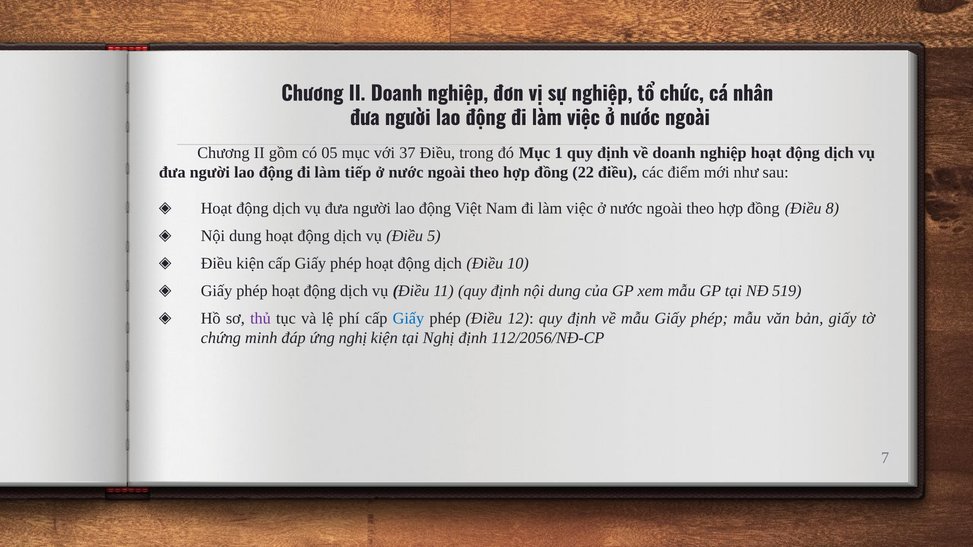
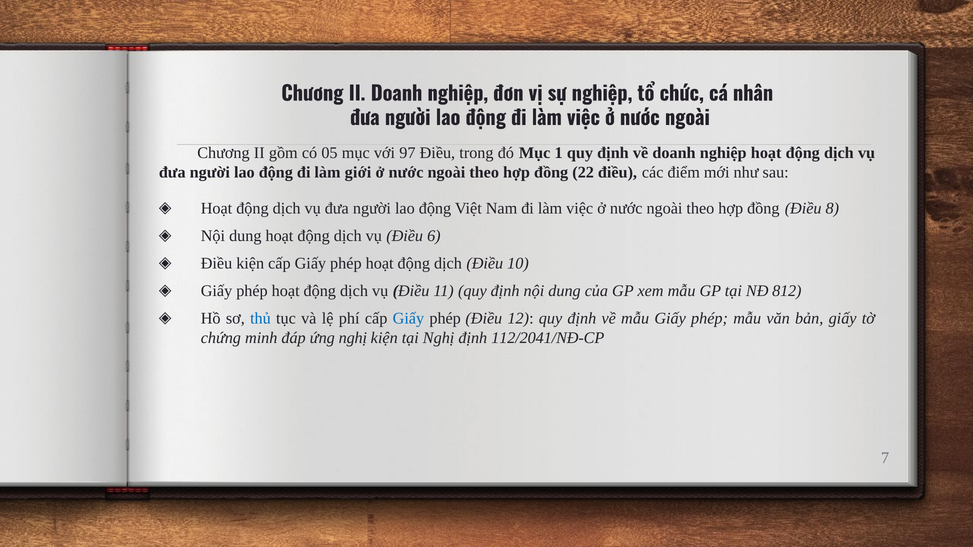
37: 37 -> 97 (407, 153)
tiếp: tiếp -> giới (358, 173)
5: 5 -> 6 (434, 236)
519: 519 -> 812 (787, 291)
thủ colour: purple -> blue (260, 319)
112/2056/NĐ-CP: 112/2056/NĐ-CP -> 112/2041/NĐ-CP (548, 338)
